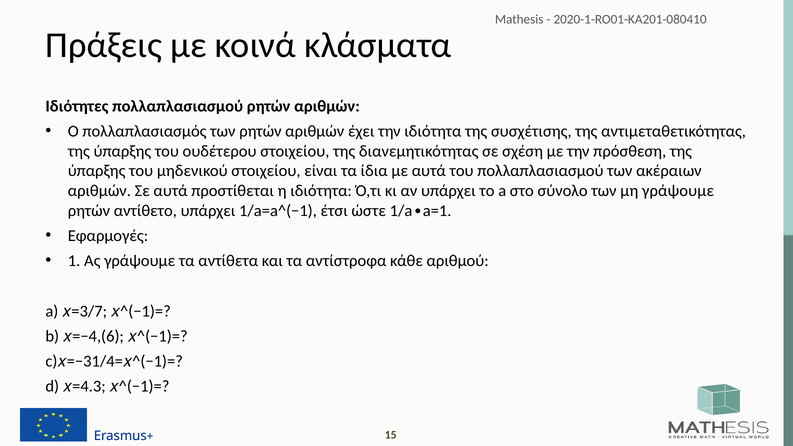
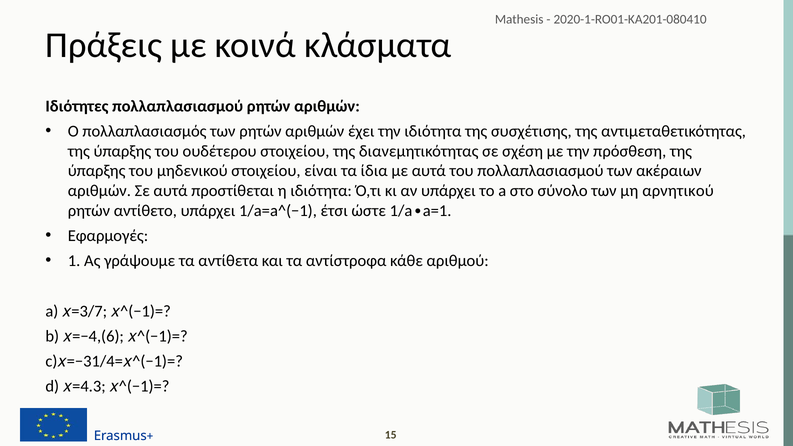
μη γράψουμε: γράψουμε -> αρνητικού (678, 191)
